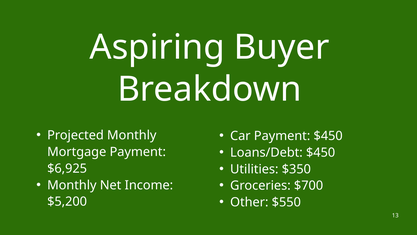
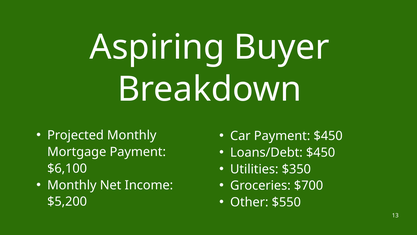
$6,925: $6,925 -> $6,100 (67, 168)
